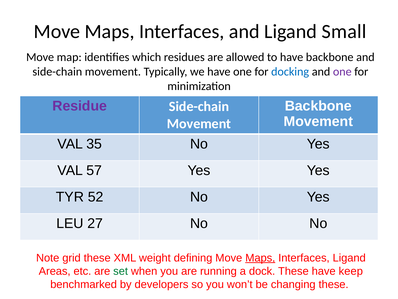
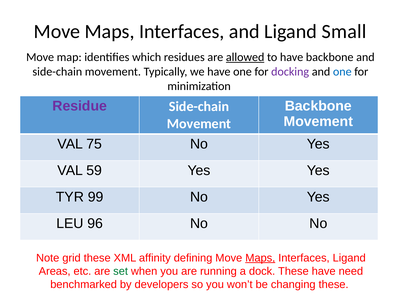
allowed underline: none -> present (245, 57)
docking colour: blue -> purple (290, 72)
one colour: purple -> blue (342, 72)
35: 35 -> 75 (94, 144)
57: 57 -> 59 (94, 170)
52: 52 -> 99 (96, 197)
27: 27 -> 96 (95, 223)
weight: weight -> affinity (155, 257)
keep: keep -> need (351, 271)
